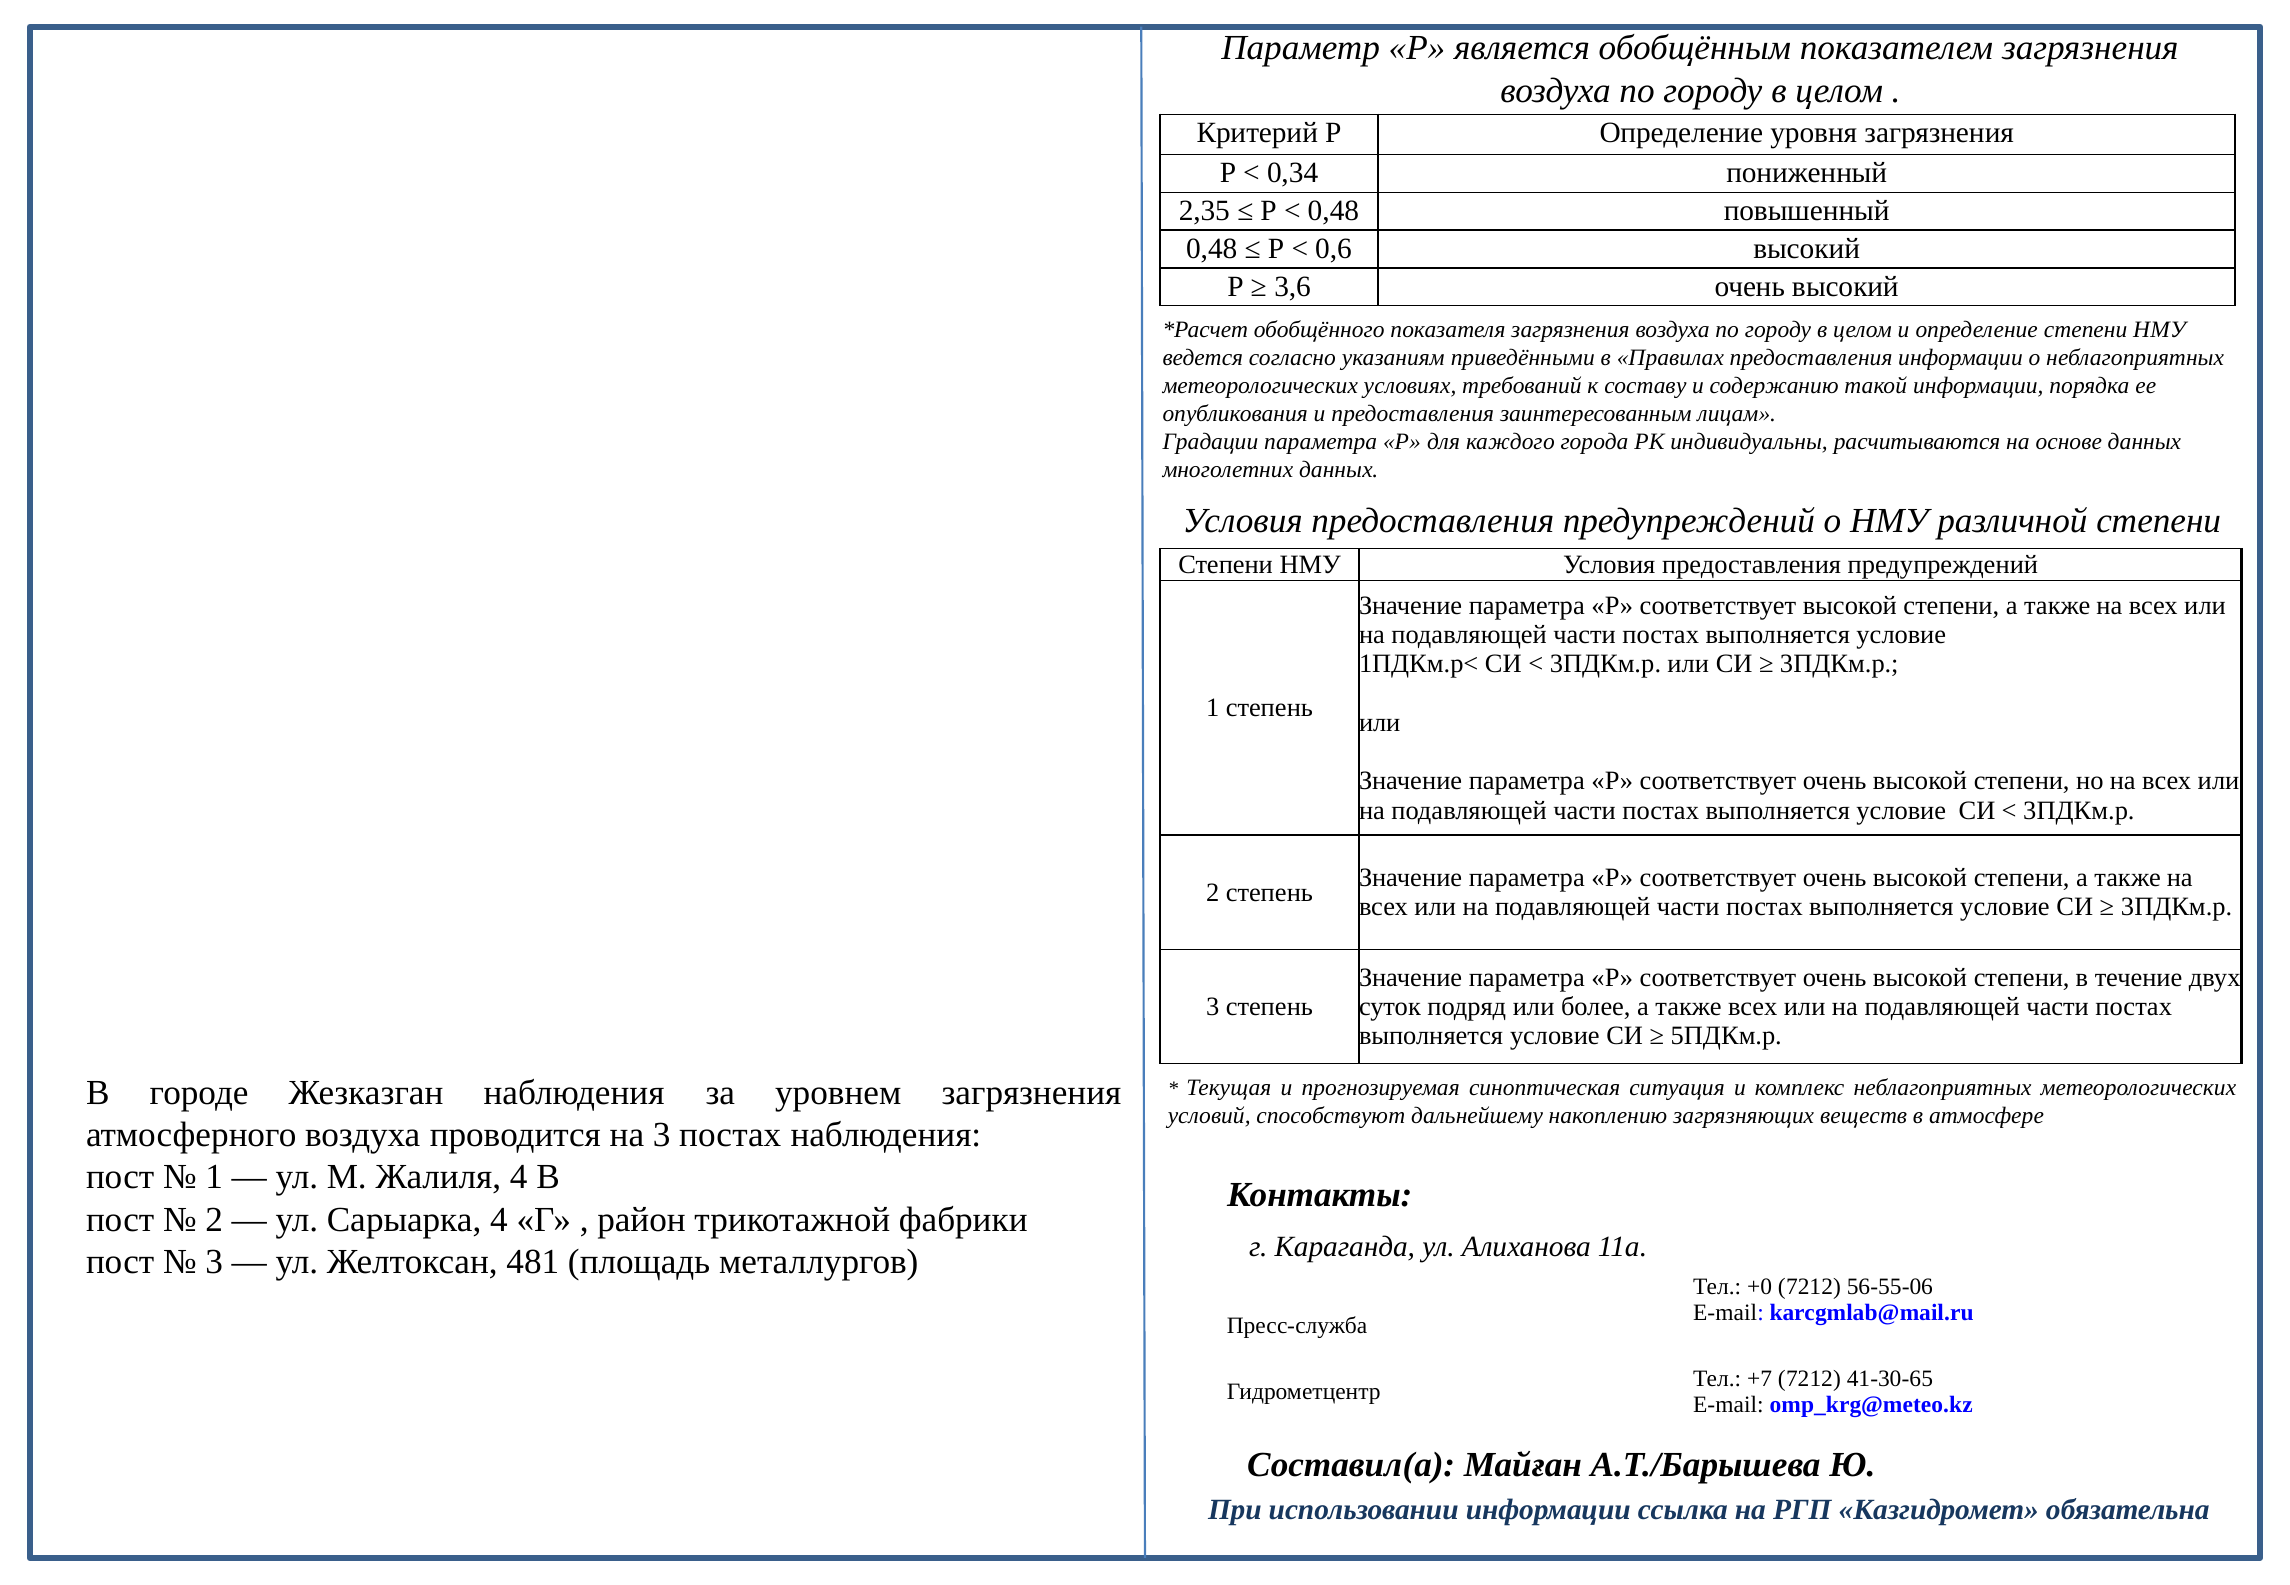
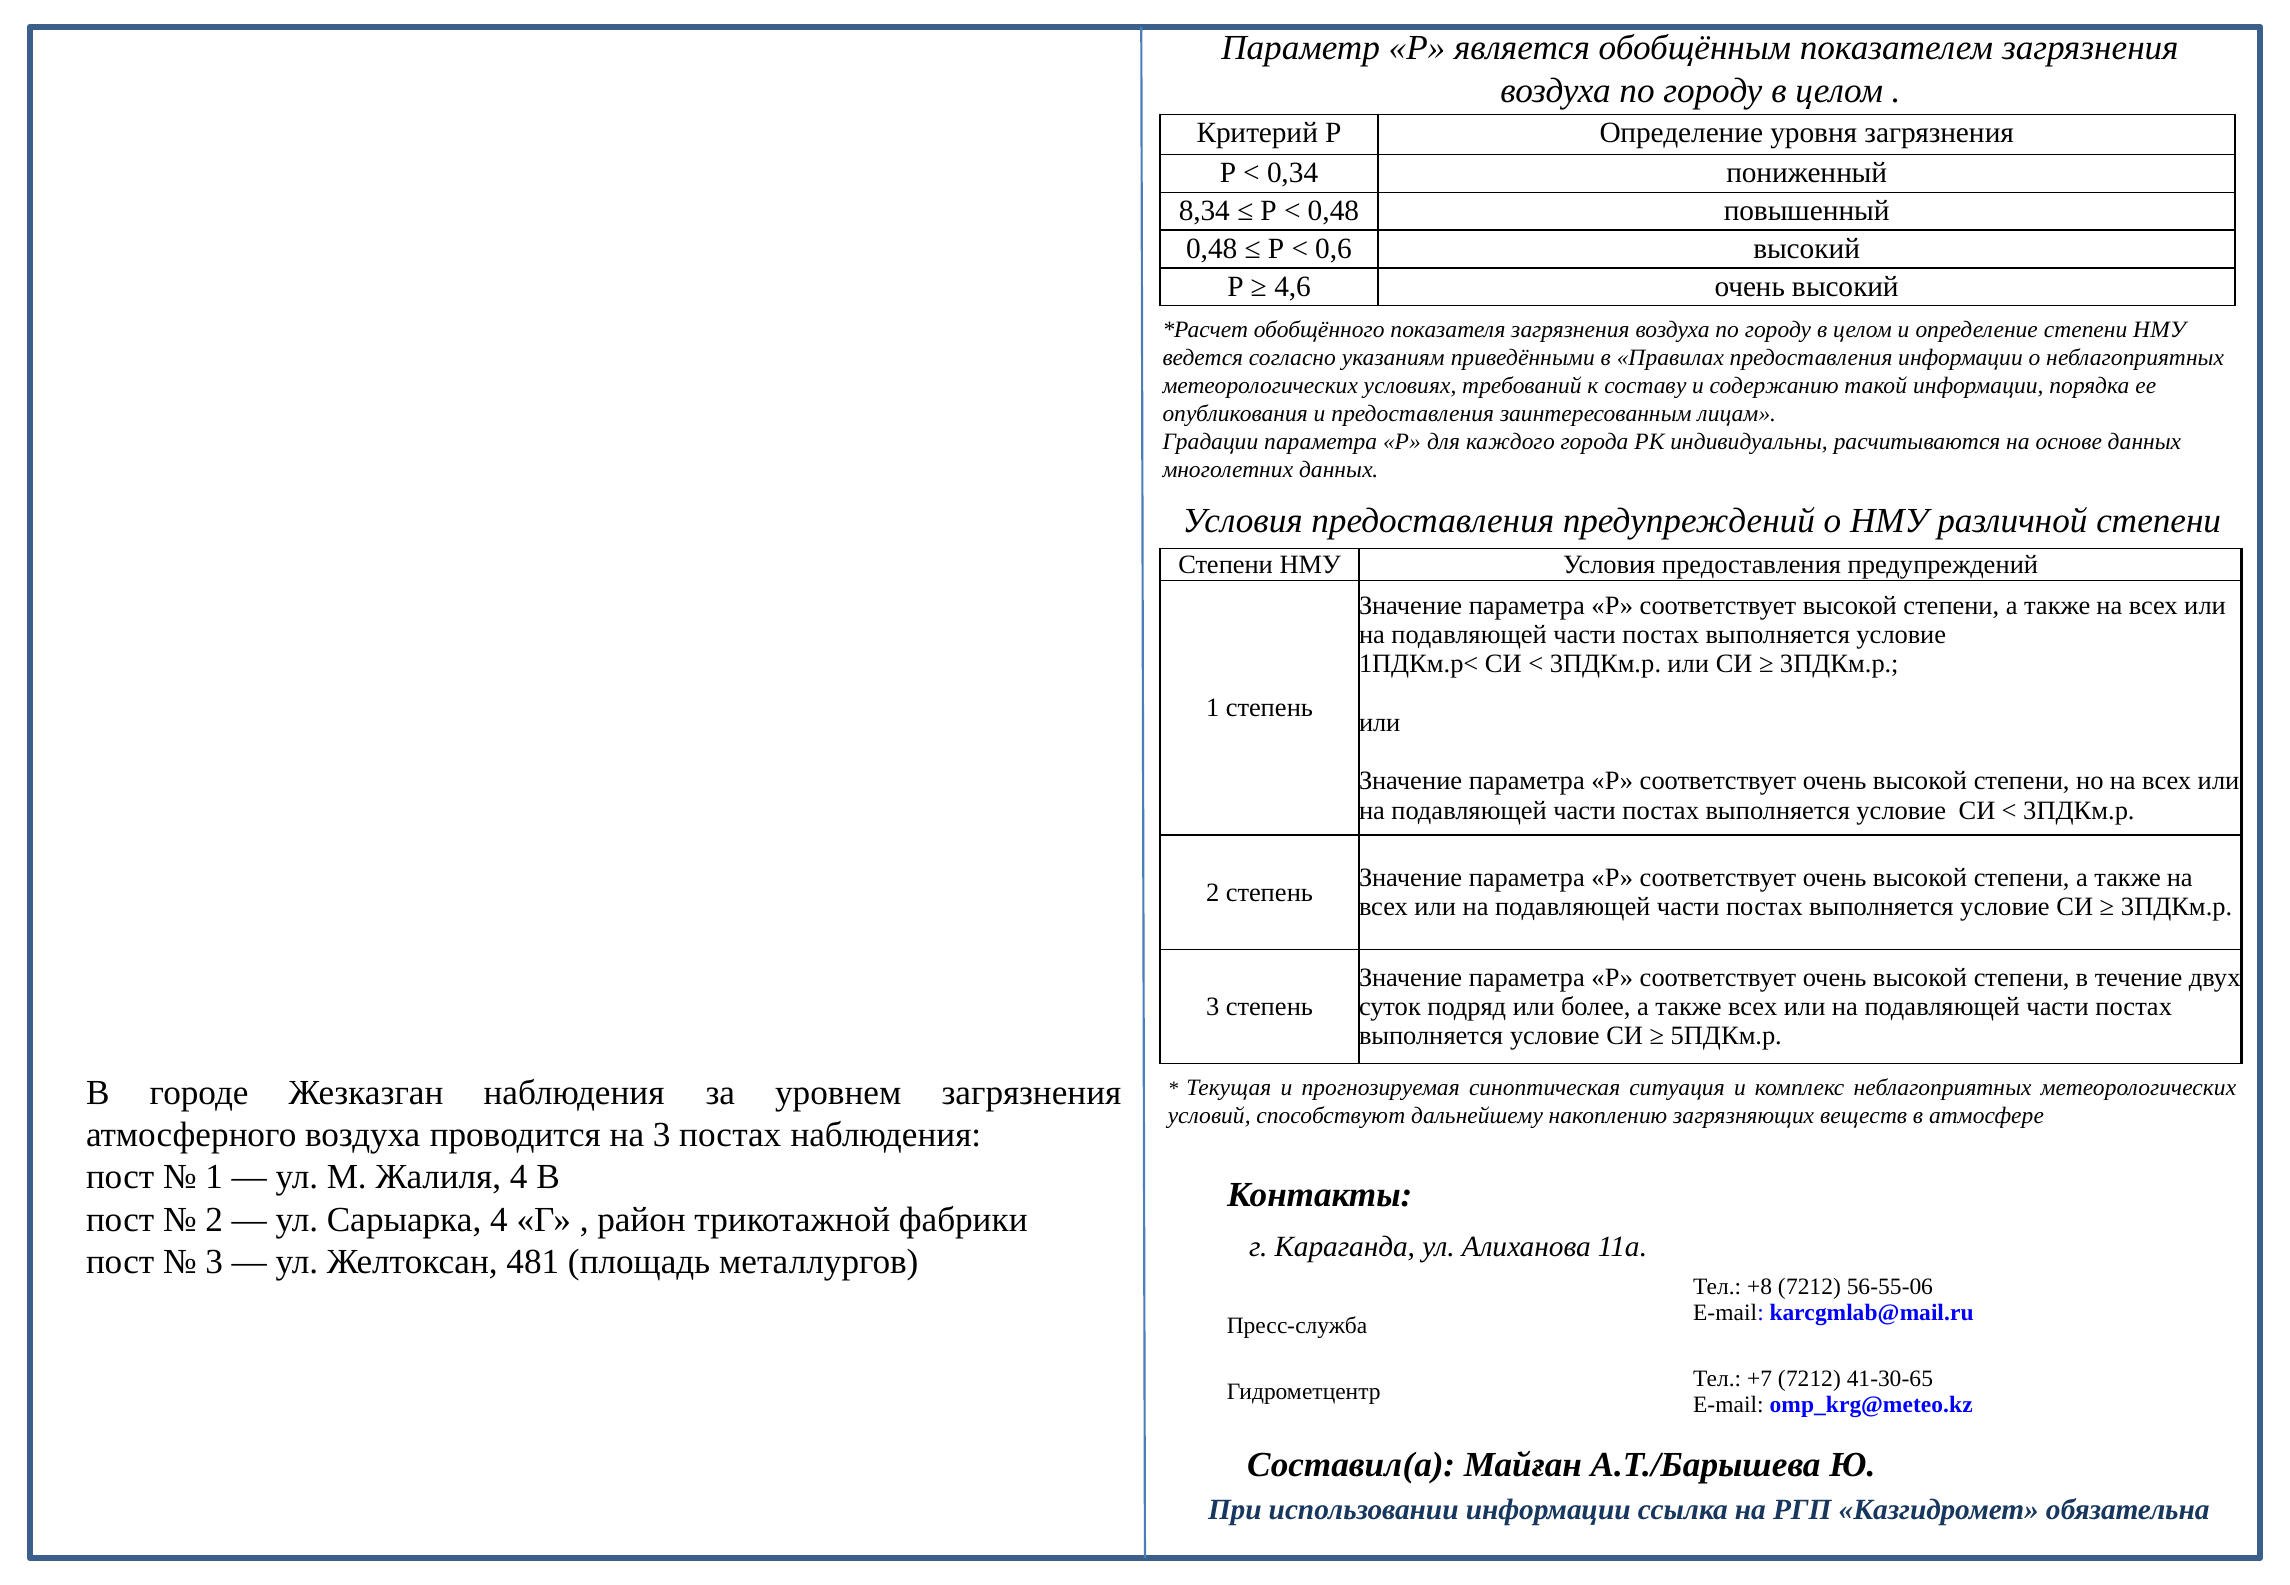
2,35: 2,35 -> 8,34 (1204, 211)
3,6: 3,6 -> 4,6 (1293, 287)
+0: +0 -> +8 (1760, 1287)
